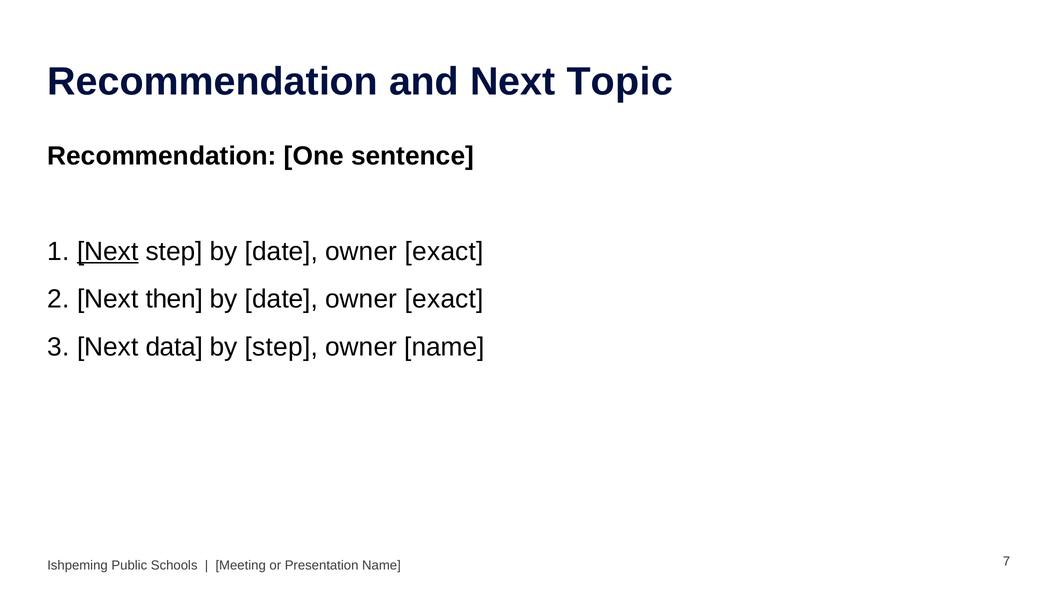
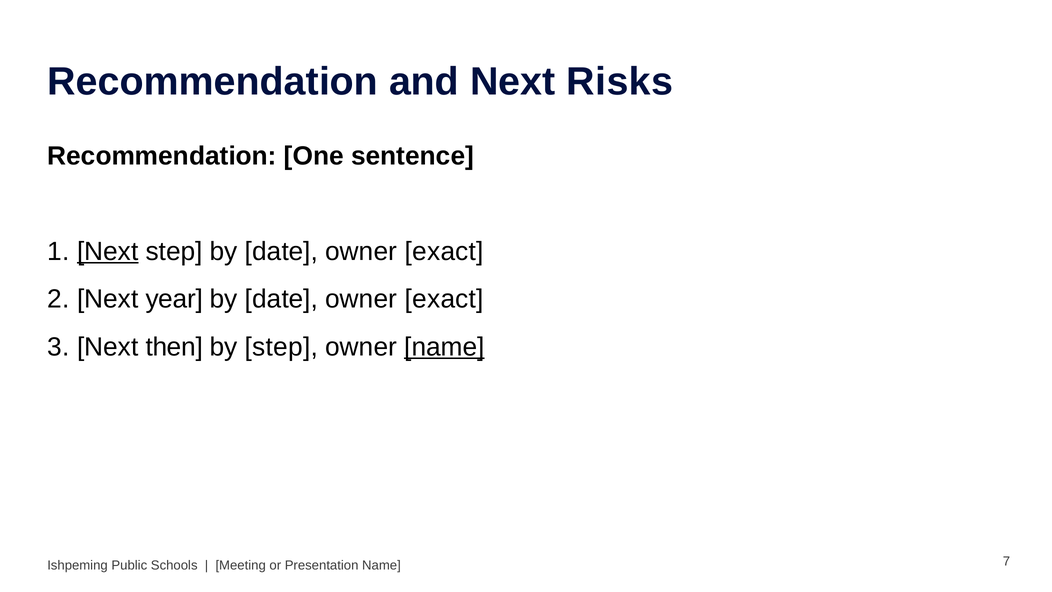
Topic: Topic -> Risks (620, 82)
then: then -> year (174, 299)
data: data -> then (174, 347)
name underline: none -> present (444, 347)
